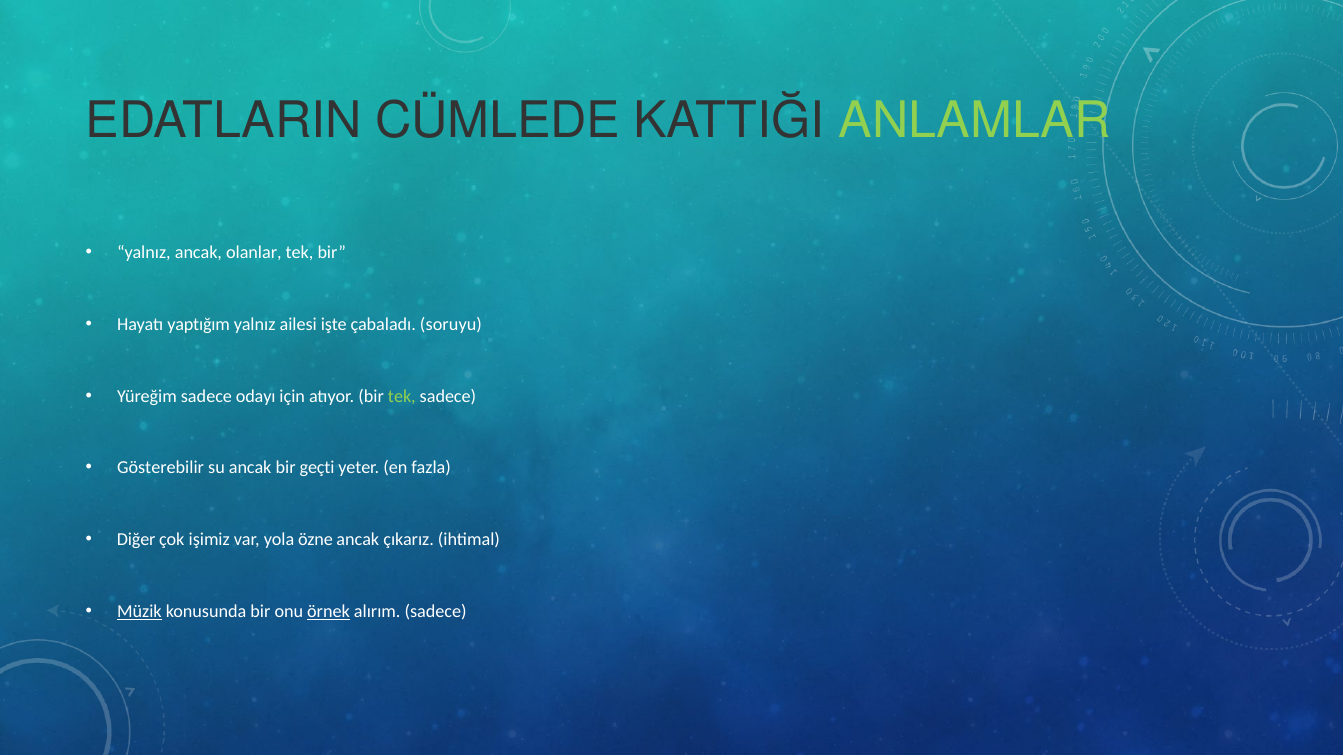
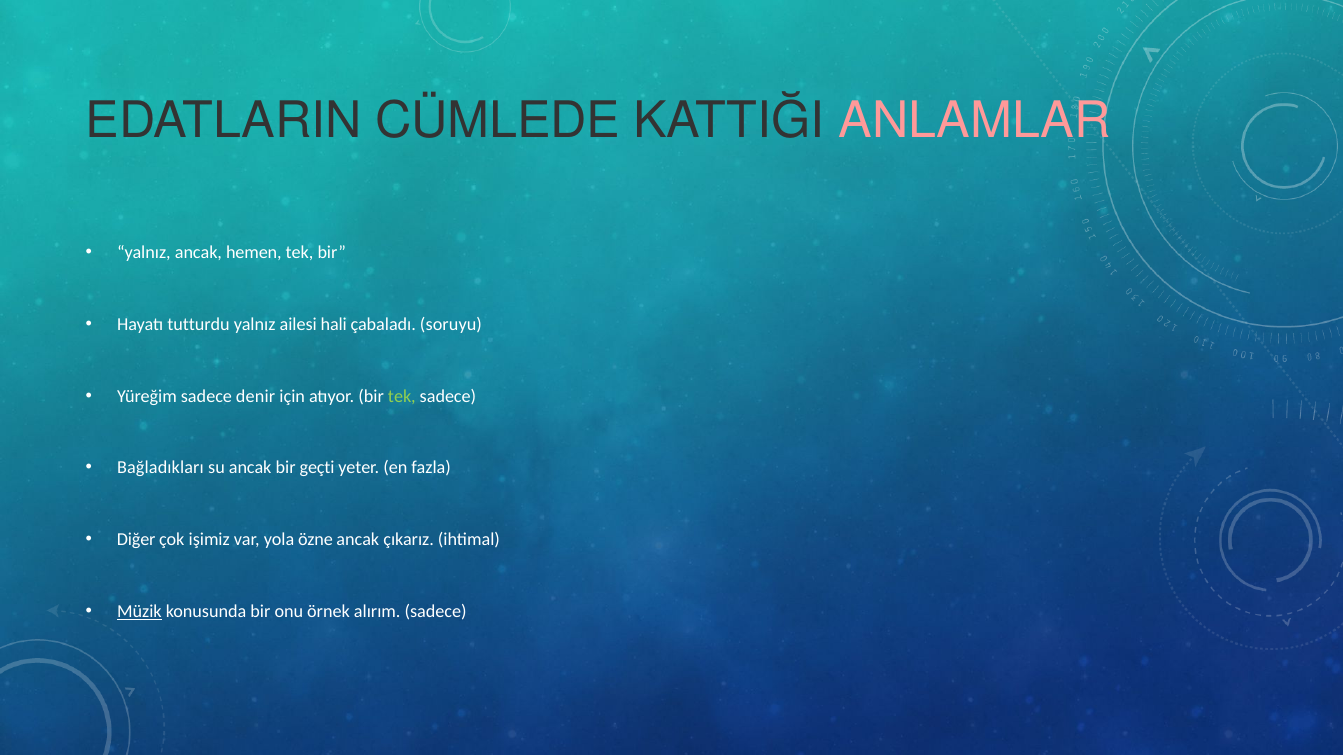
ANLAMLAR colour: light green -> pink (975, 121)
olanlar: olanlar -> hemen (254, 253)
yaptığım: yaptığım -> tutturdu (199, 325)
işte: işte -> hali (334, 325)
odayı: odayı -> denir (256, 397)
Gösterebilir: Gösterebilir -> Bağladıkları (160, 468)
örnek underline: present -> none (329, 612)
